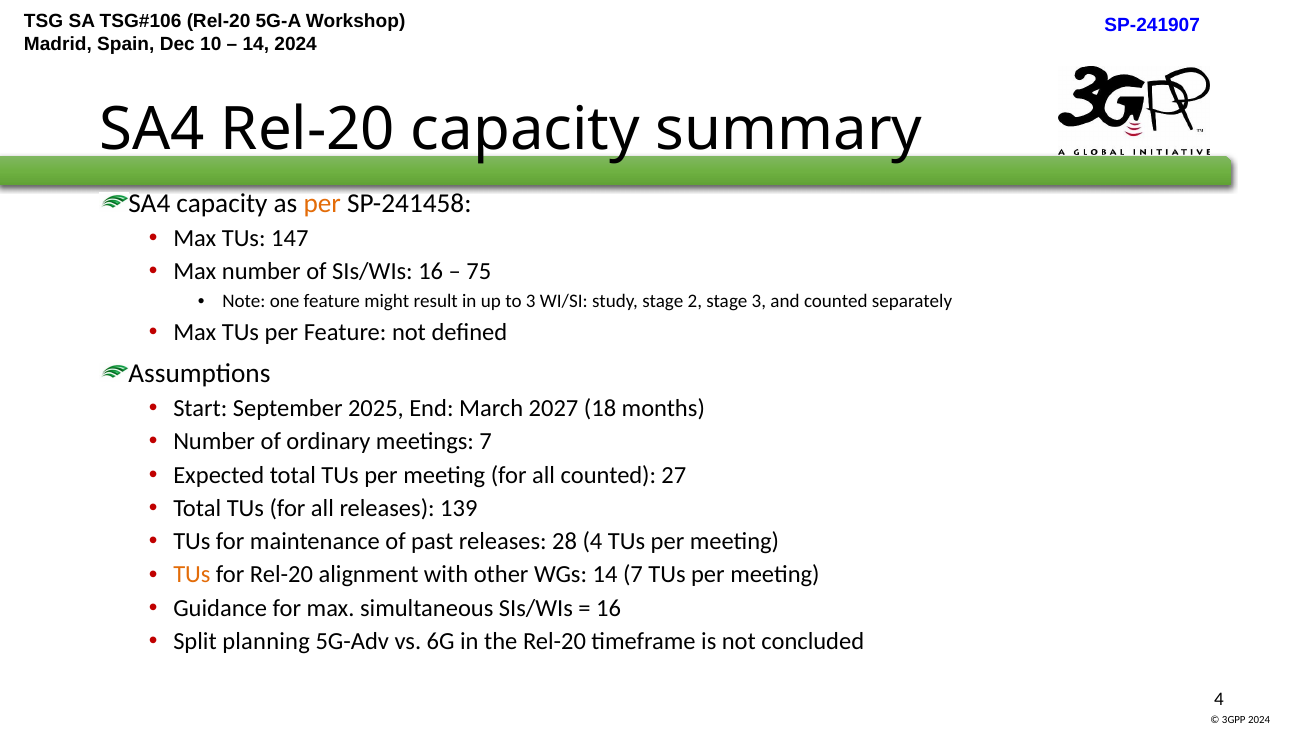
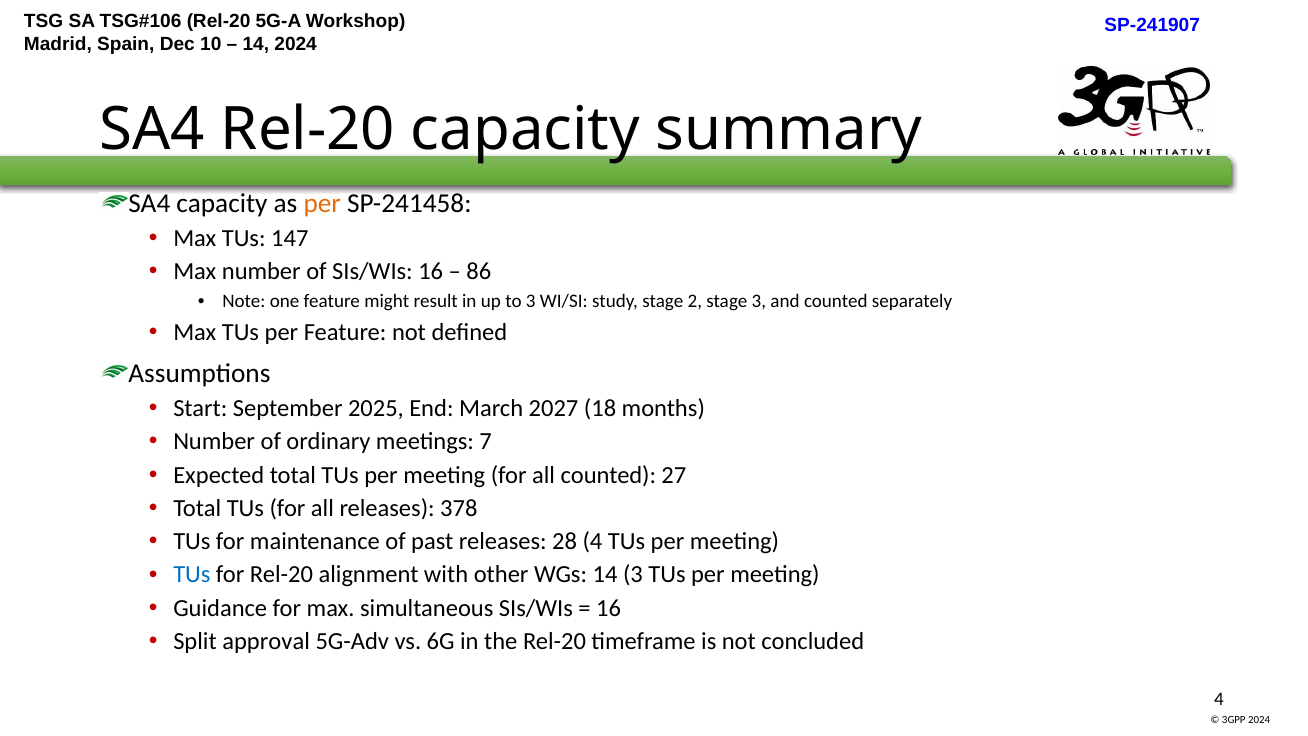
75: 75 -> 86 (479, 271)
139: 139 -> 378 (459, 508)
TUs colour: orange -> blue (192, 575)
14 7: 7 -> 3 (633, 575)
planning: planning -> approval (266, 641)
